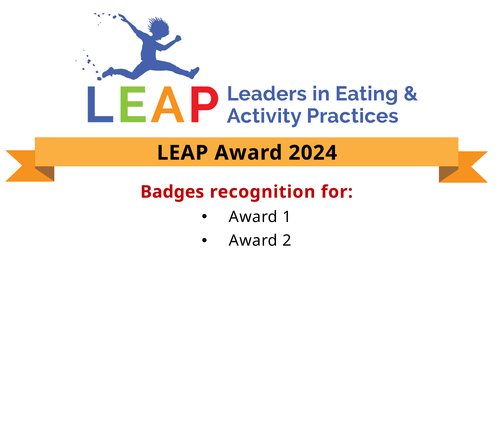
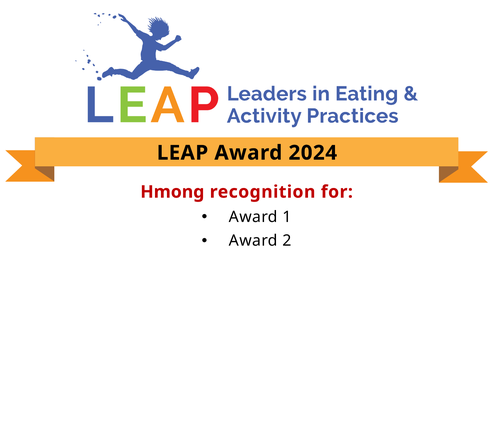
Badges: Badges -> Hmong (172, 192)
